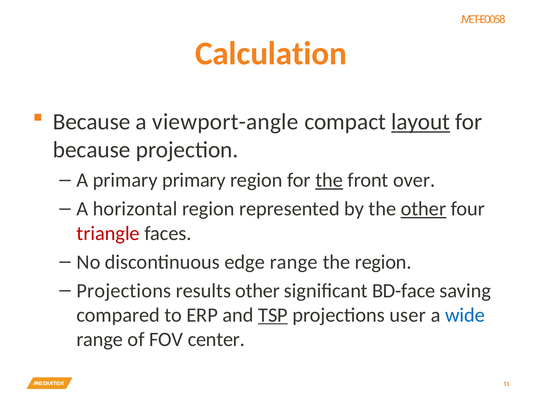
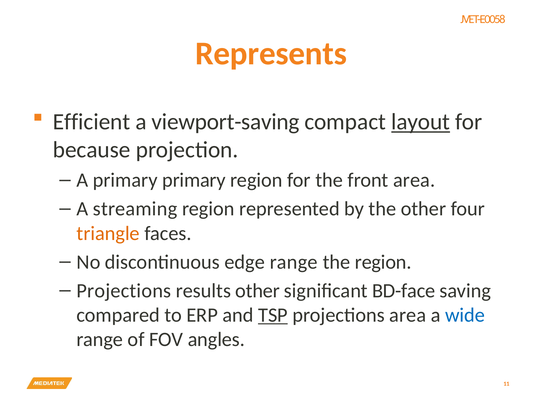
Calculation: Calculation -> Represents (271, 53)
Because: Because -> Efficient (92, 122)
viewport-angle: viewport-angle -> viewport-saving (226, 122)
the underline: present -> none (329, 180)
front over: over -> area (414, 180)
horizontal: horizontal -> streaming (135, 209)
other underline: present -> none (423, 209)
triangle colour: red -> orange (108, 233)
projections user: user -> area (408, 315)
center: center -> angles (216, 339)
